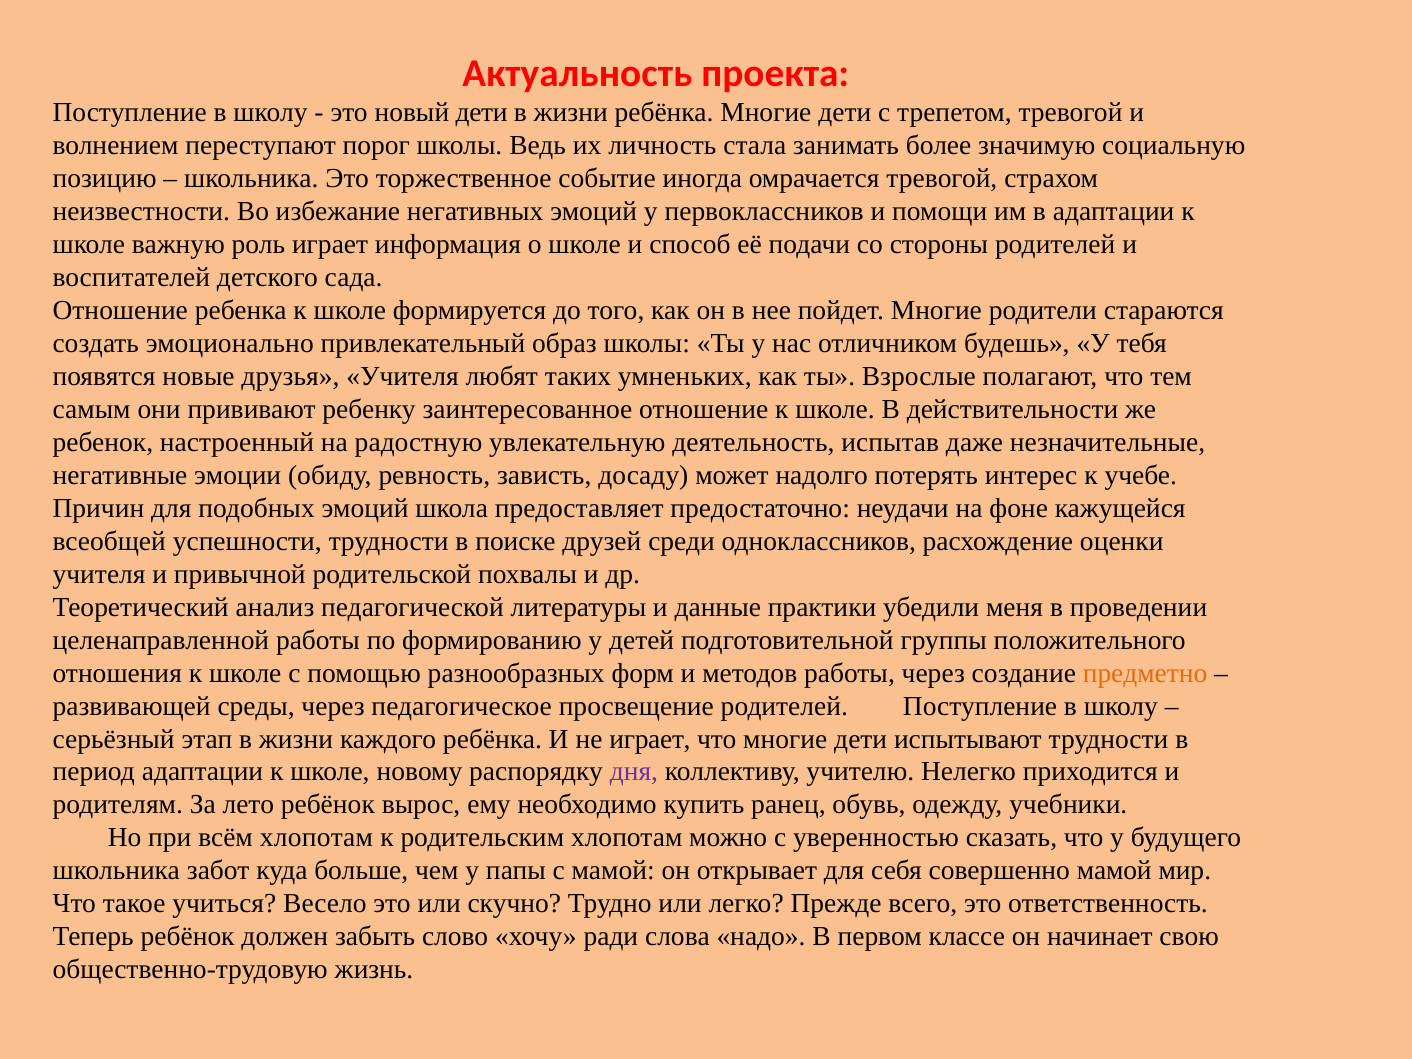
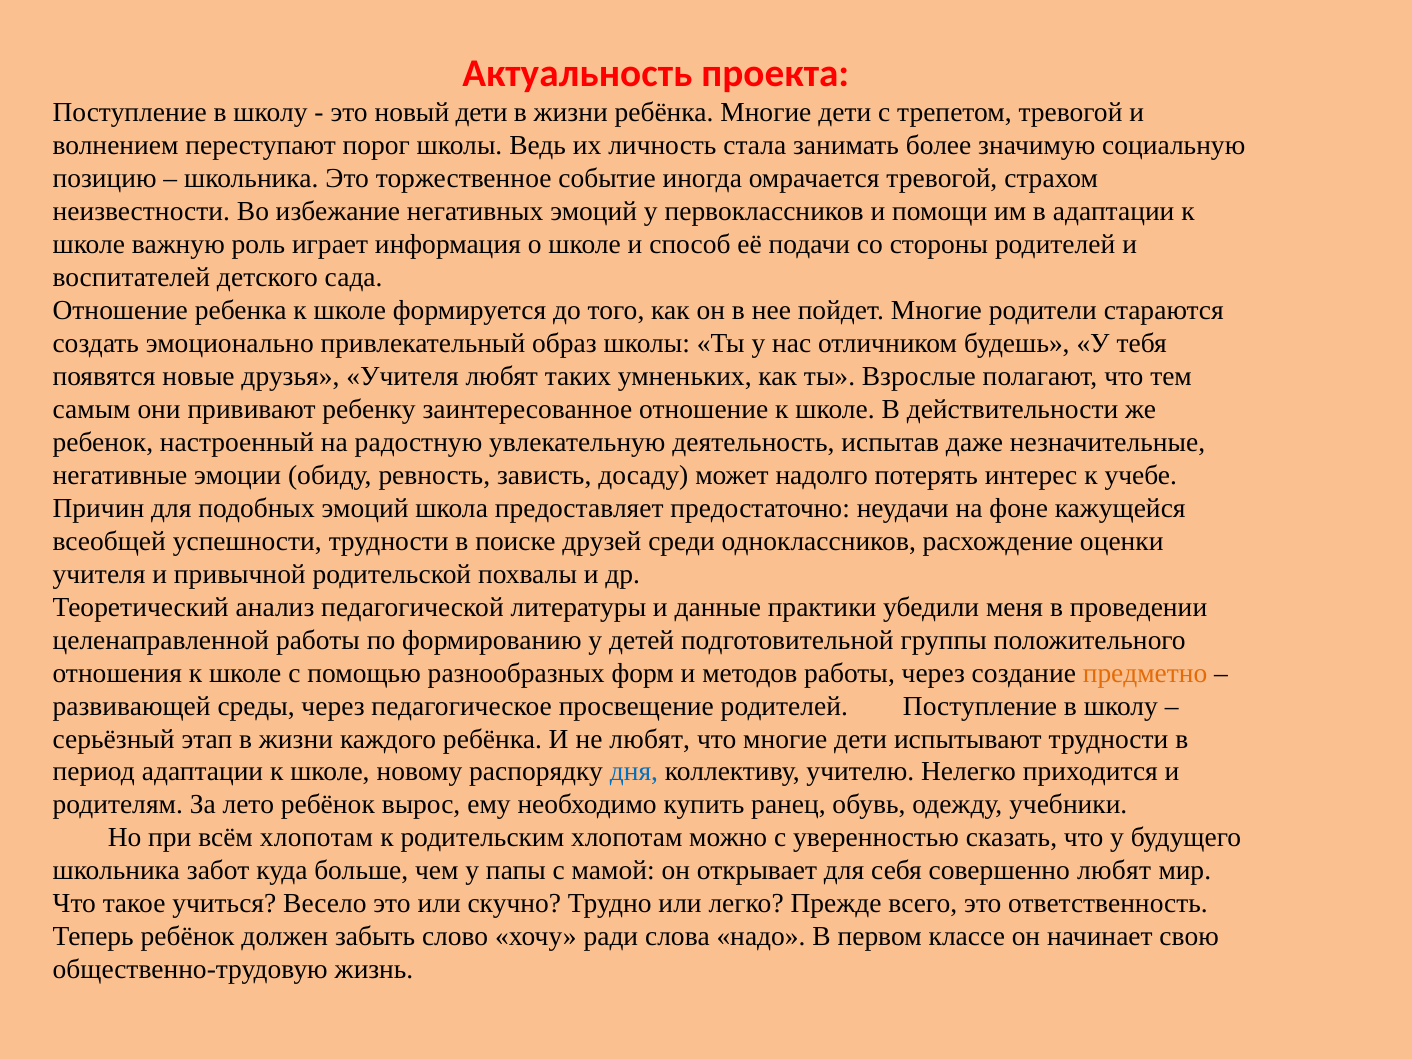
не играет: играет -> любят (650, 739)
дня colour: purple -> blue (634, 772)
совершенно мамой: мамой -> любят (1114, 871)
